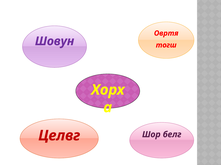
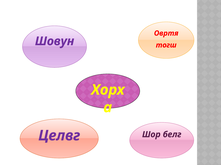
Целвг colour: red -> purple (59, 136)
